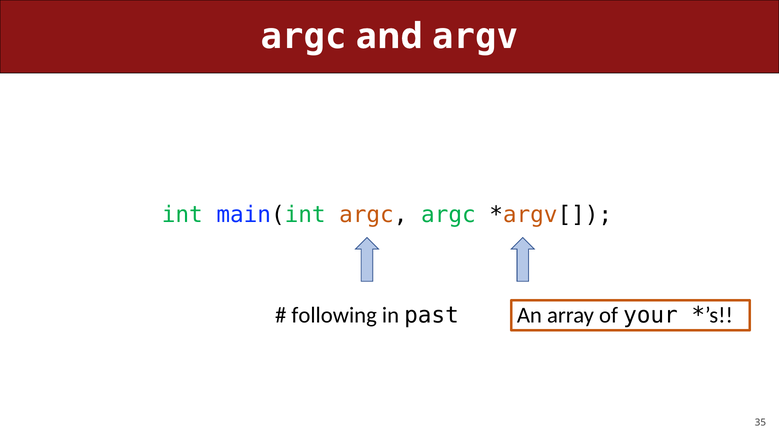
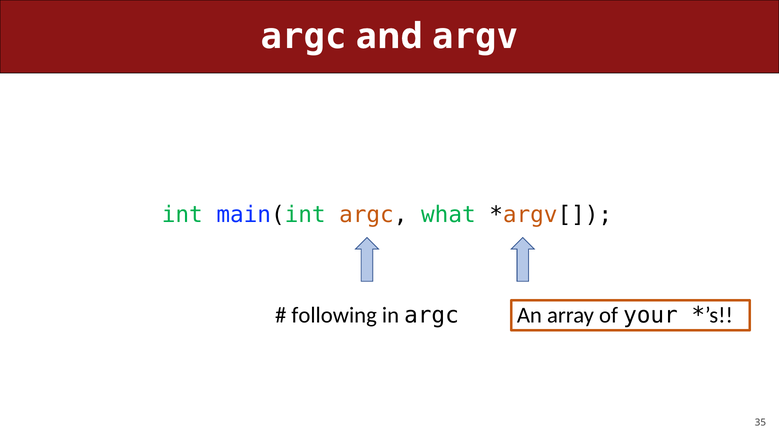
argc argc: argc -> what (448, 215)
in past: past -> argc (432, 315)
